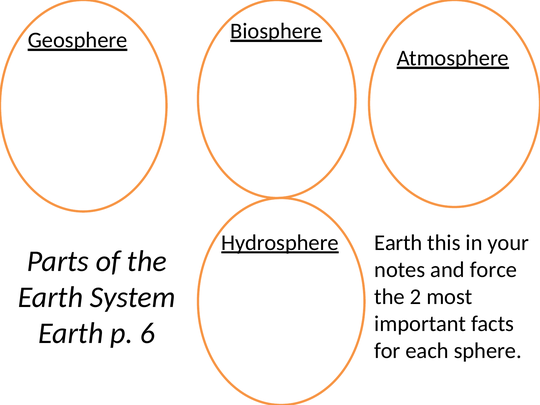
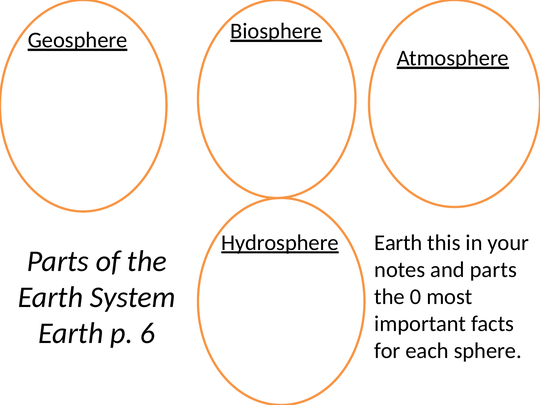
and force: force -> parts (493, 270)
2: 2 -> 0 (416, 297)
